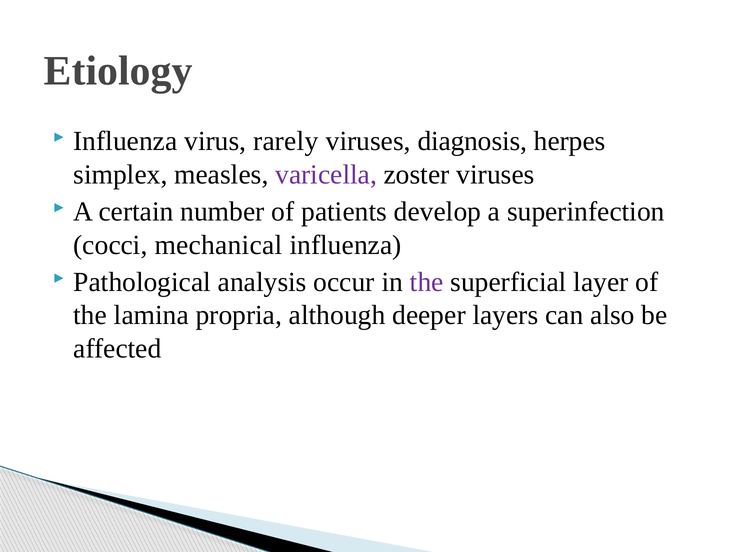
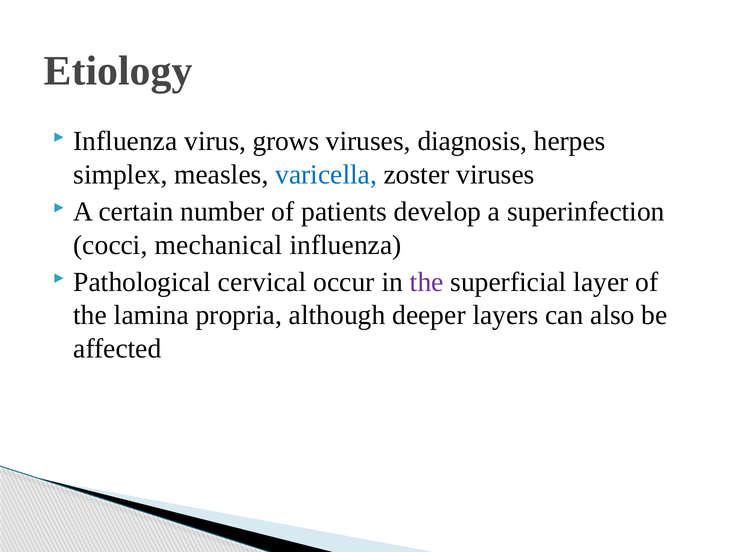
rarely: rarely -> grows (286, 141)
varicella colour: purple -> blue (326, 174)
analysis: analysis -> cervical (262, 282)
